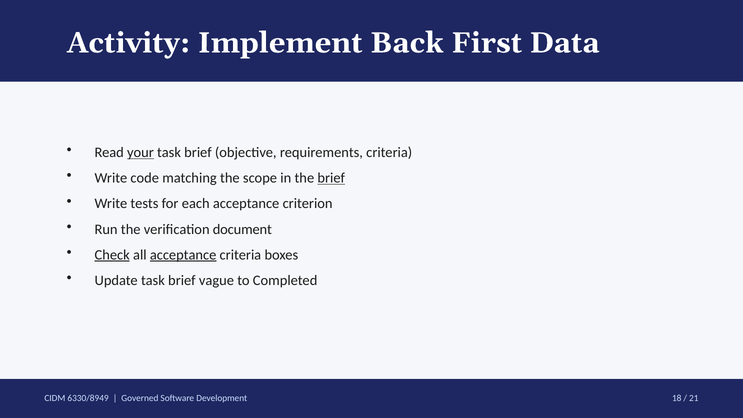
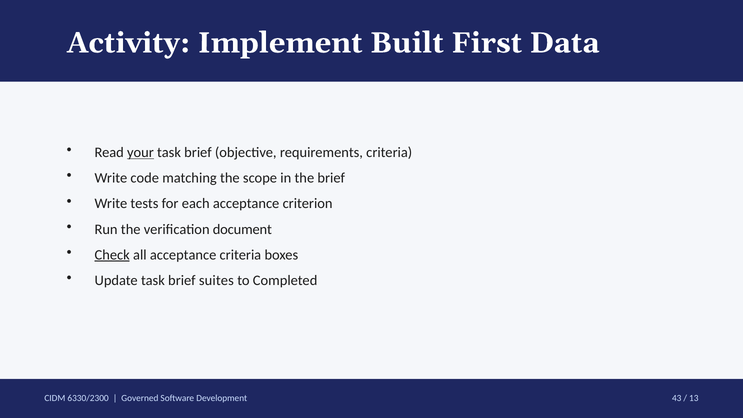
Back: Back -> Built (407, 43)
brief underline: present -> none (331, 178)
acceptance underline: present -> none (183, 255)
vague: vague -> suites (216, 280)
6330/8949: 6330/8949 -> 6330/2300 (88, 398)
18: 18 -> 43 (677, 398)
21: 21 -> 13 (694, 398)
